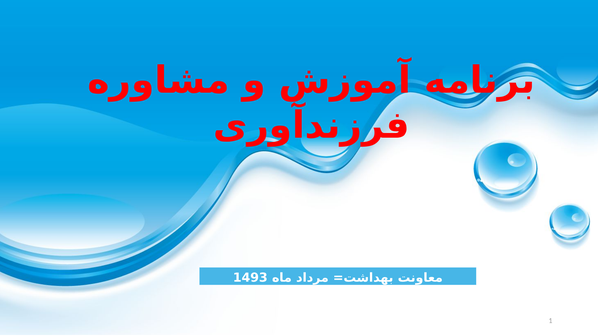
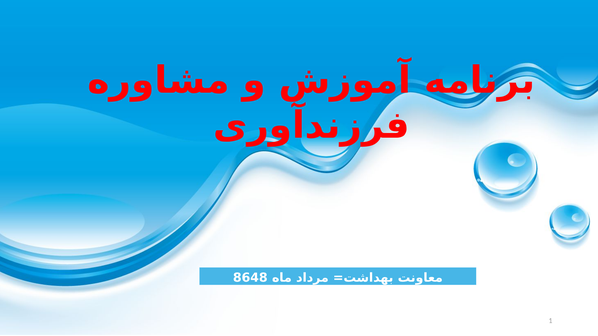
1493: 1493 -> 8648 (250, 278)
